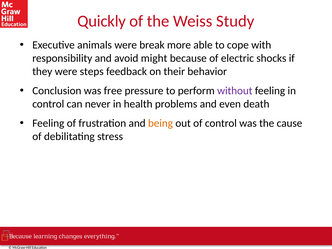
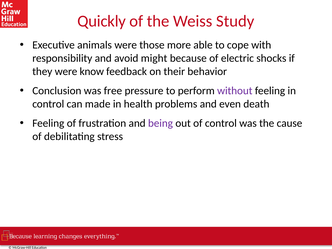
break: break -> those (152, 45)
steps: steps -> know (92, 72)
never: never -> made (98, 104)
being colour: orange -> purple (160, 123)
